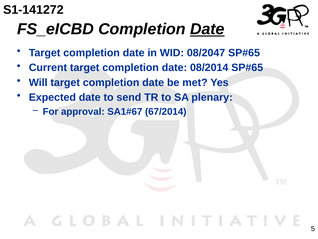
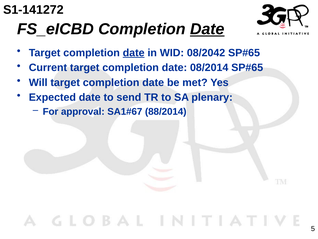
date underline: none -> present (134, 53)
08/2047: 08/2047 -> 08/2042 (206, 53)
67/2014: 67/2014 -> 88/2014 (166, 111)
